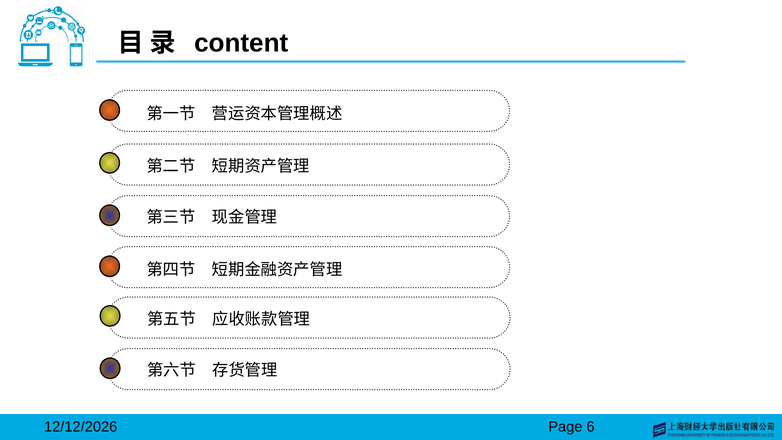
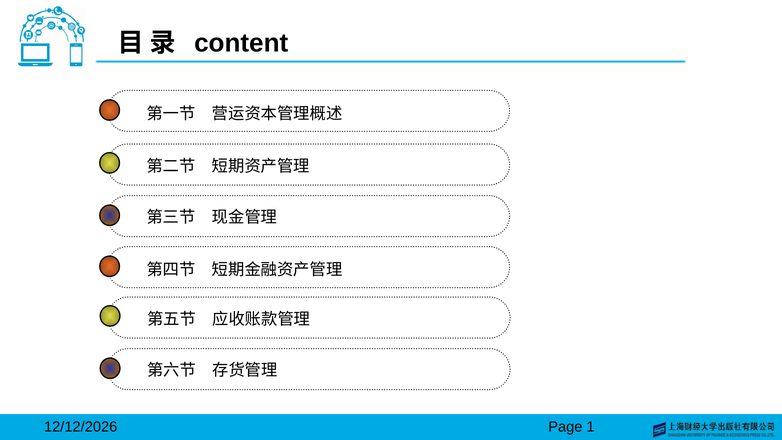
6: 6 -> 1 (591, 427)
